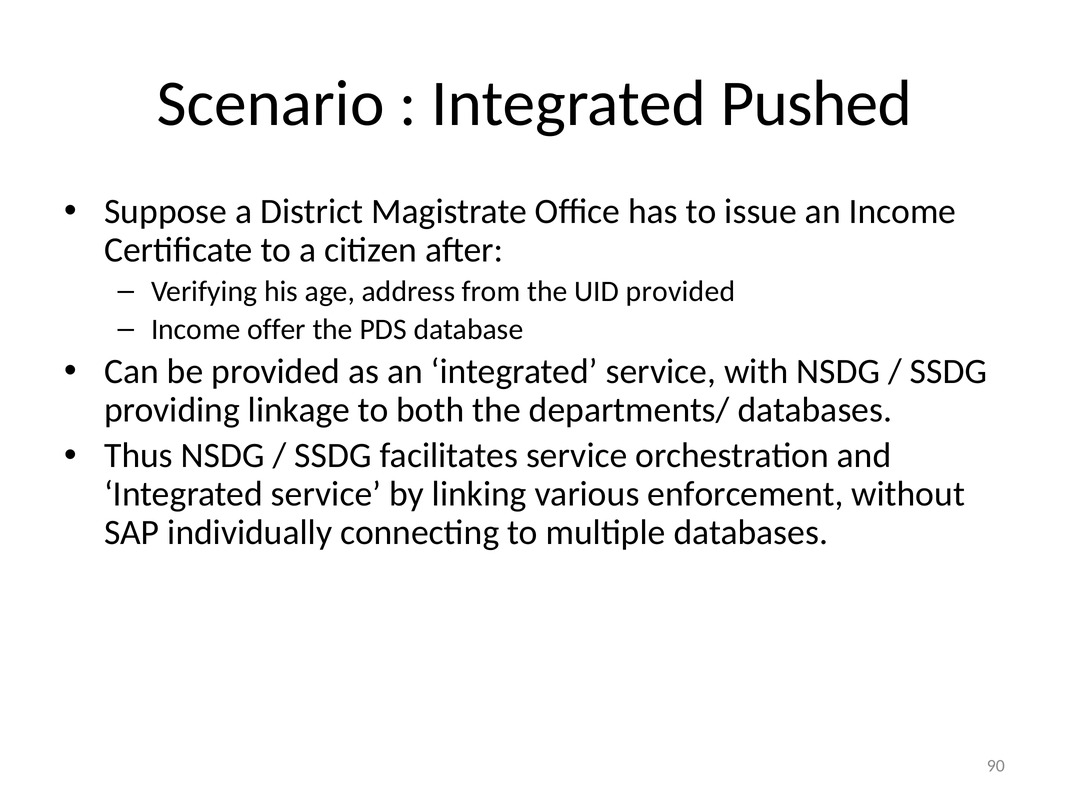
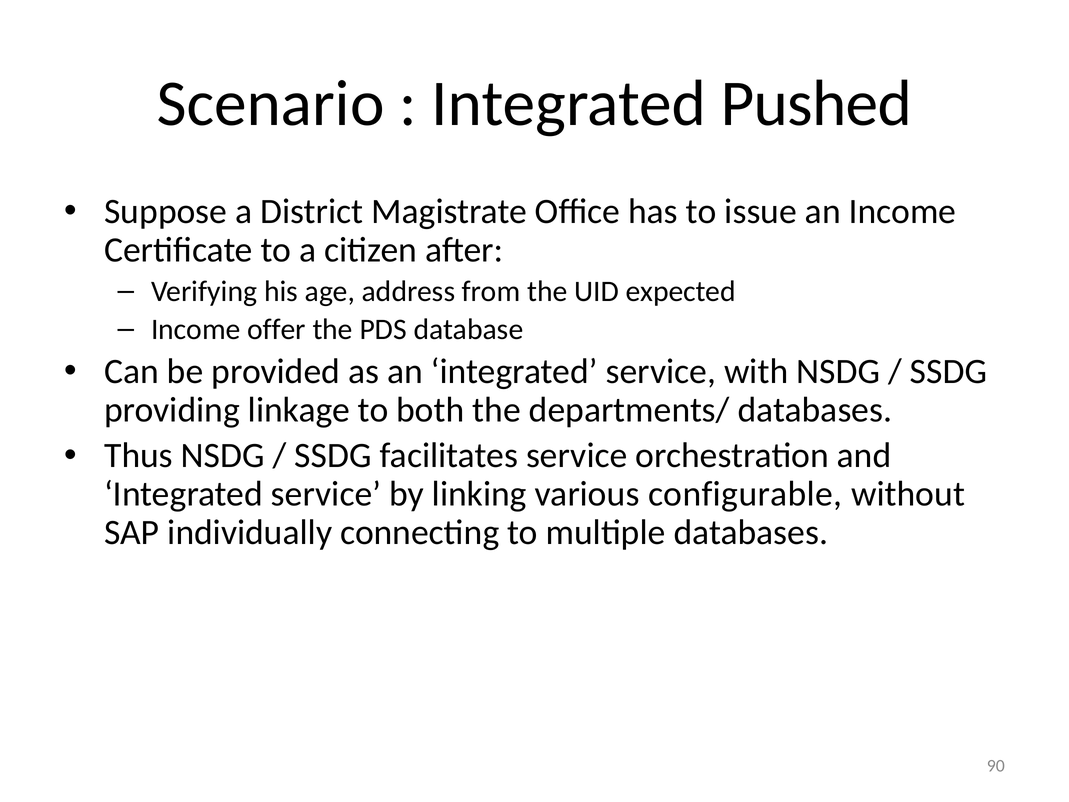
UID provided: provided -> expected (681, 291)
enforcement: enforcement -> configurable (745, 494)
